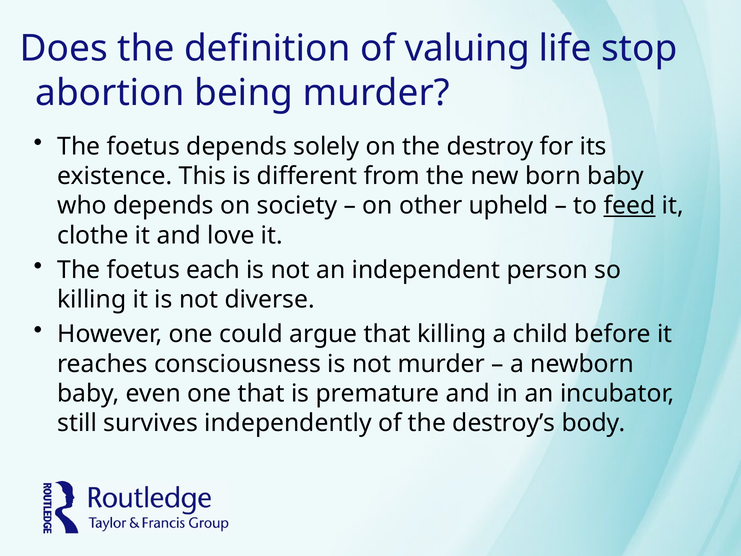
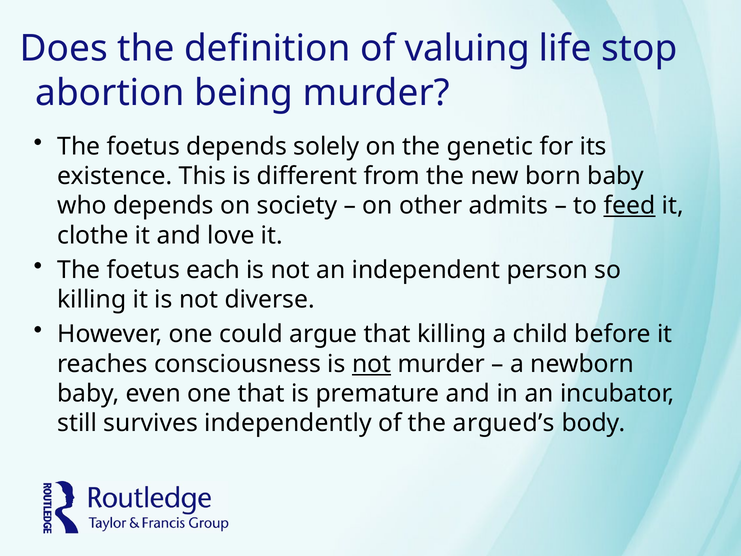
destroy: destroy -> genetic (490, 146)
upheld: upheld -> admits (508, 206)
not underline: none -> present (372, 364)
destroy’s: destroy’s -> argued’s (504, 423)
